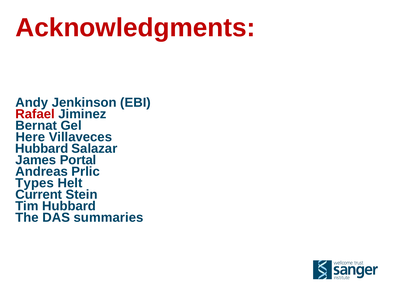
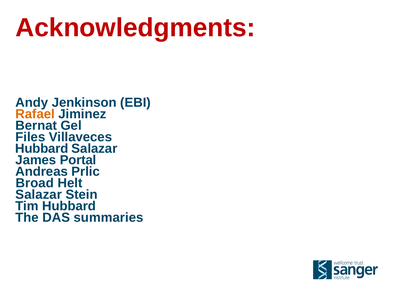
Rafael colour: red -> orange (35, 114)
Here: Here -> Files (30, 137)
Types: Types -> Broad (35, 183)
Current: Current -> Salazar (39, 194)
